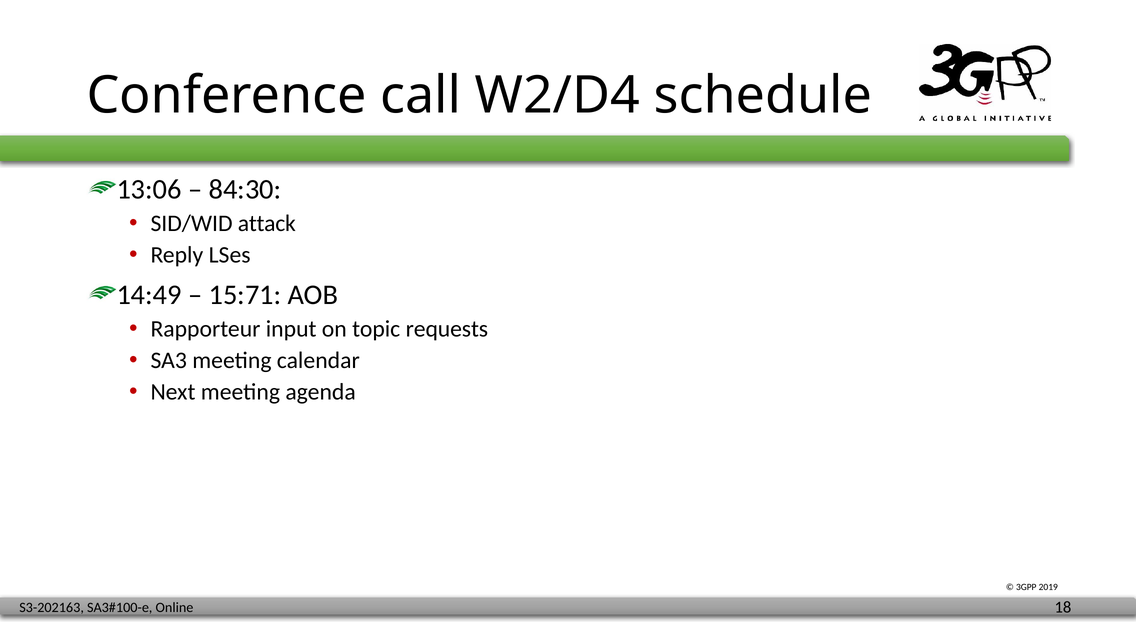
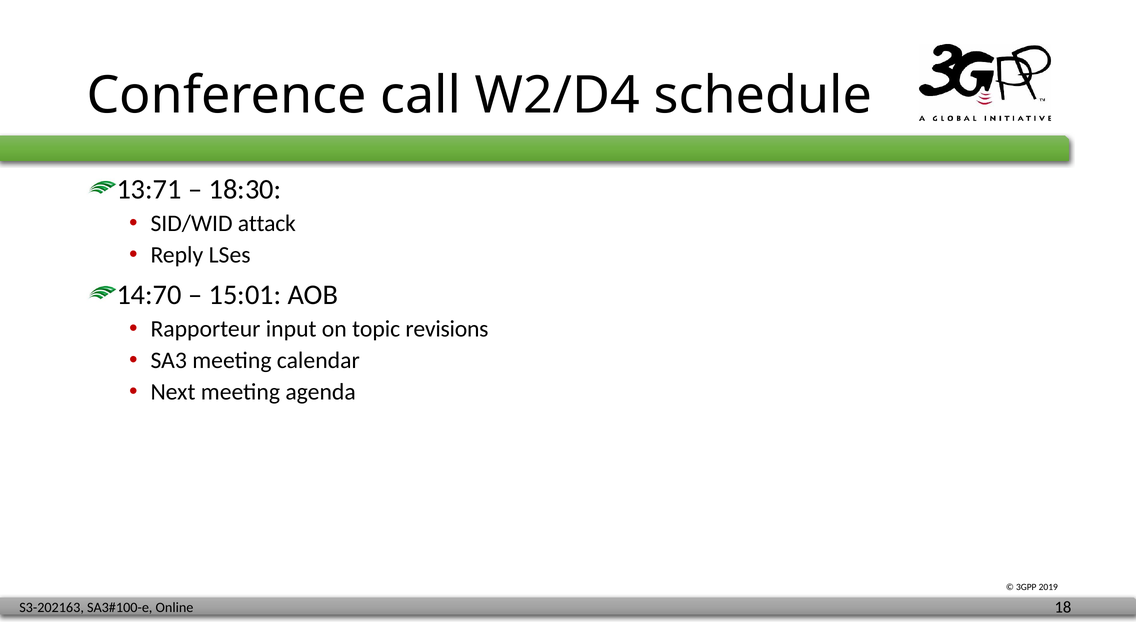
13:06: 13:06 -> 13:71 (149, 190)
84:30: 84:30 -> 18:30 (245, 190)
14:49: 14:49 -> 14:70 (149, 295)
15:71: 15:71 -> 15:01 (245, 295)
requests: requests -> revisions (447, 329)
